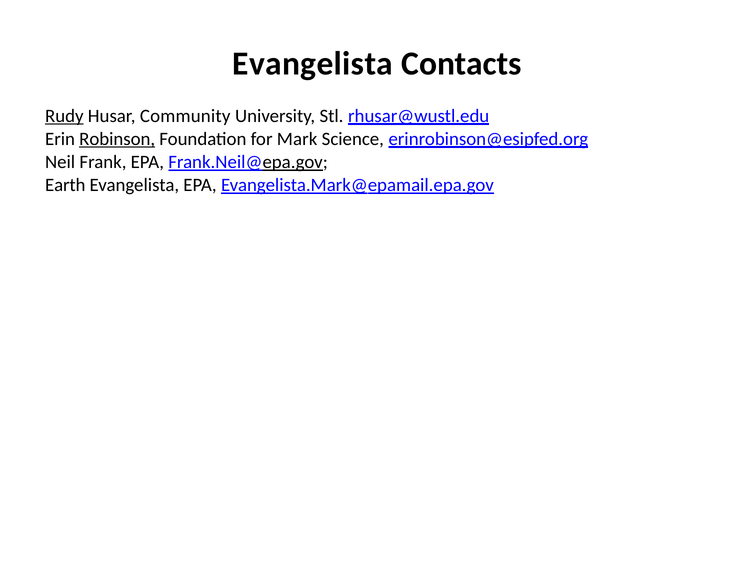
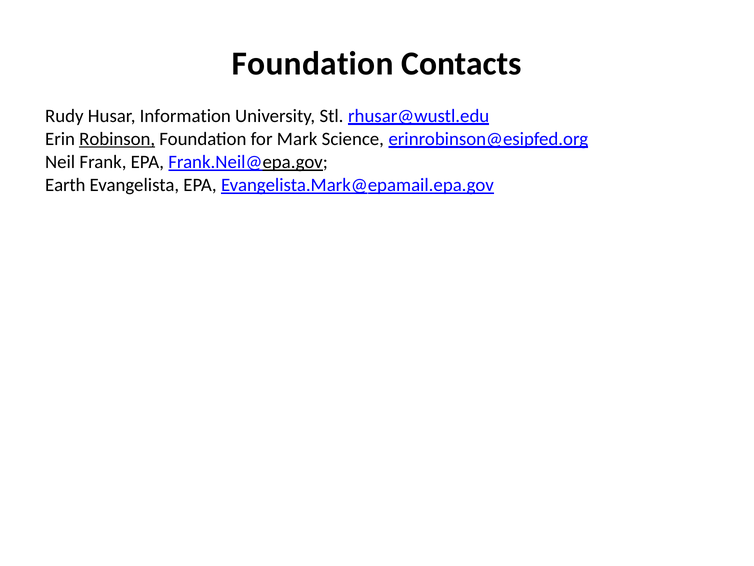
Evangelista: Evangelista -> Foundation (313, 63)
Rudy underline: present -> none (64, 116)
Community: Community -> Information (185, 116)
